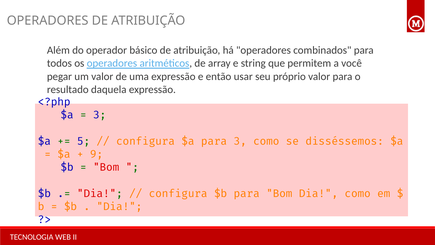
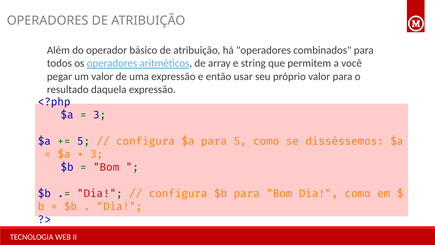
para 3: 3 -> 5 (240, 141)
9: 9 -> 3 (97, 154)
